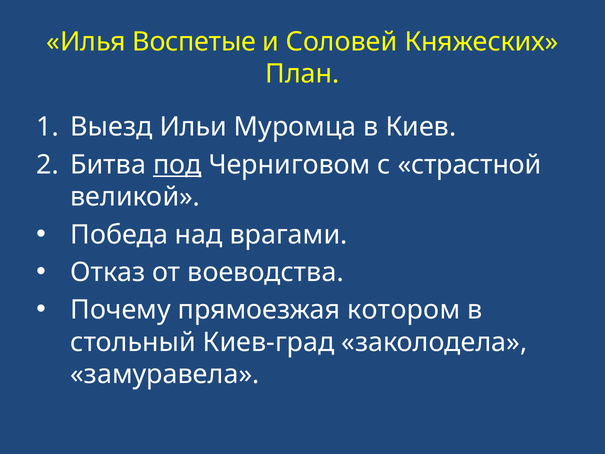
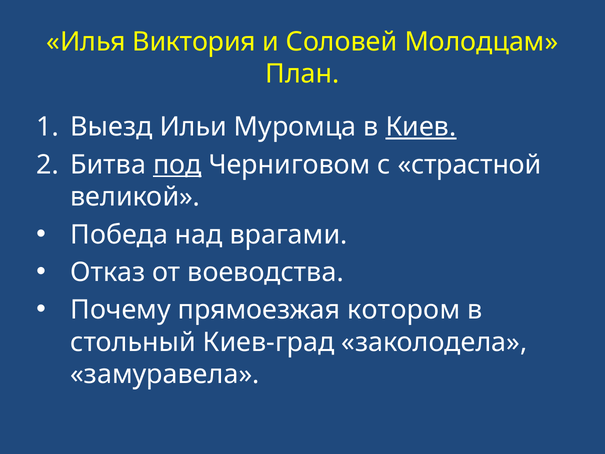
Воспетые: Воспетые -> Виктория (194, 42)
Княжеских: Княжеских -> Молодцам (481, 42)
Киев underline: none -> present (421, 127)
